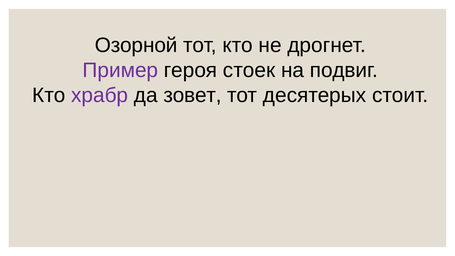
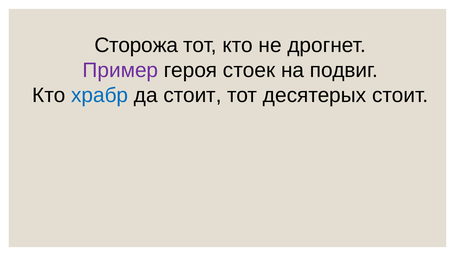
Озорной: Озорной -> Сторожа (136, 45)
храбр colour: purple -> blue (100, 95)
да зовет: зовет -> стоит (193, 95)
